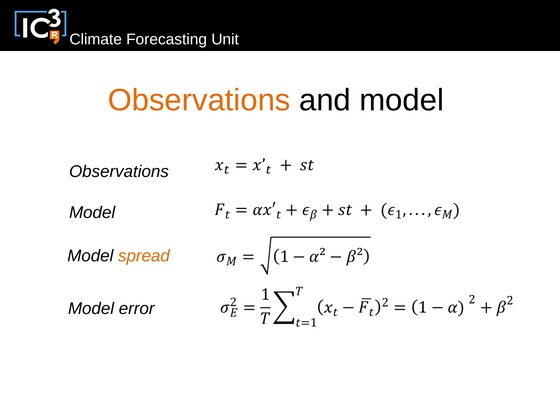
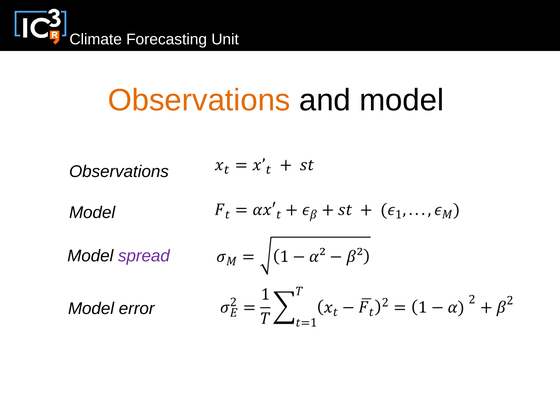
spread colour: orange -> purple (144, 256)
